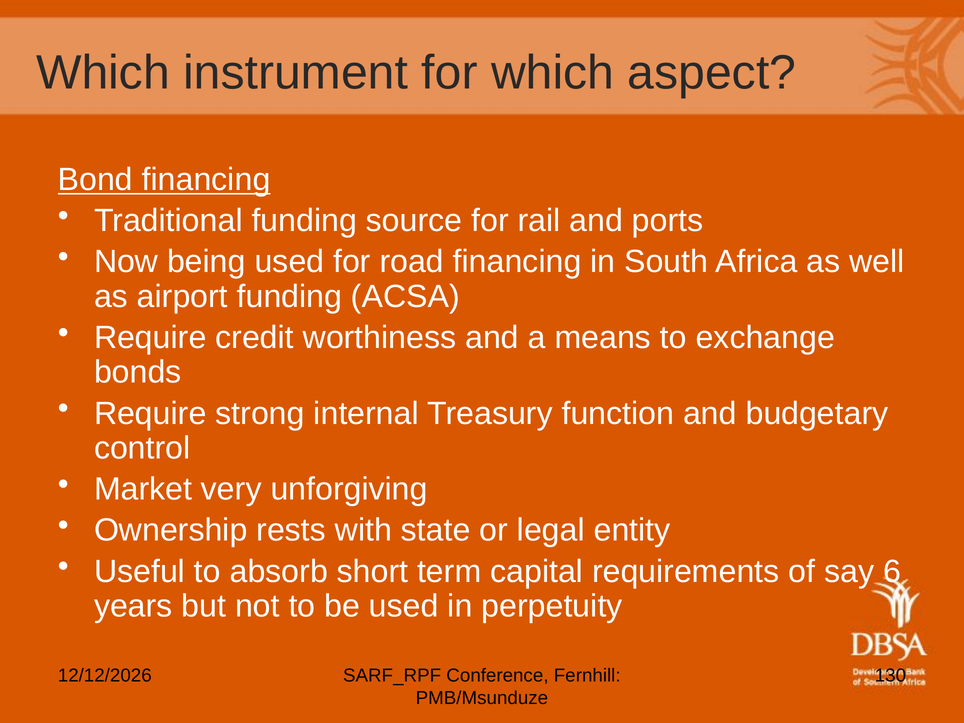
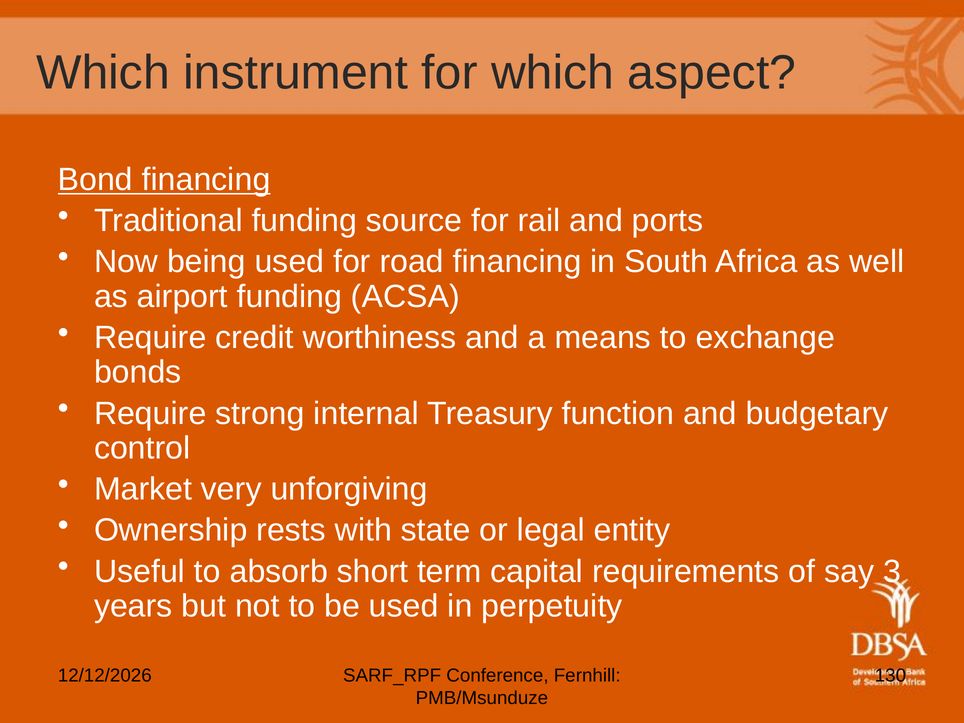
6: 6 -> 3 (892, 571)
